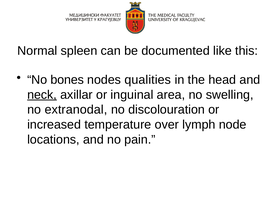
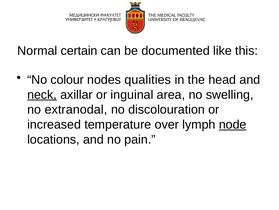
spleen: spleen -> certain (79, 51)
bones: bones -> colour (67, 79)
node underline: none -> present (233, 124)
